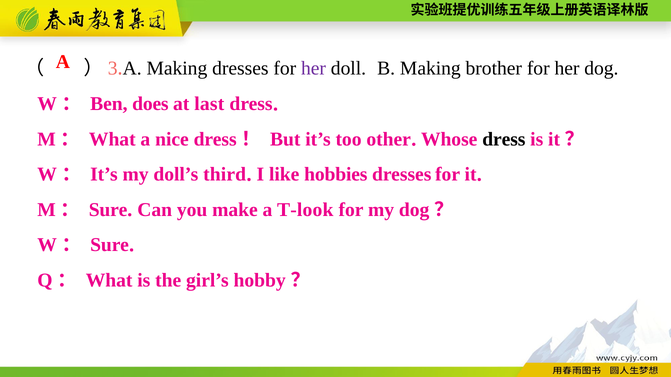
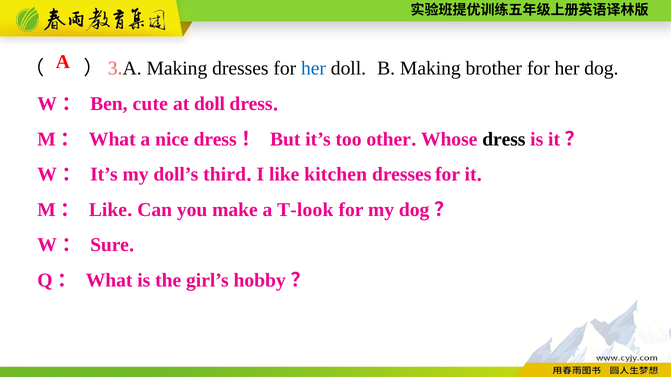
her colour: purple -> blue (314, 68)
does: does -> cute (150, 104)
at last: last -> doll (210, 104)
hobbies: hobbies -> kitchen (336, 175)
Sure: Sure -> Like (108, 210)
